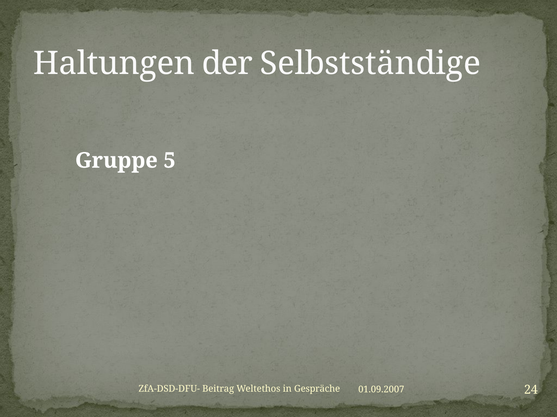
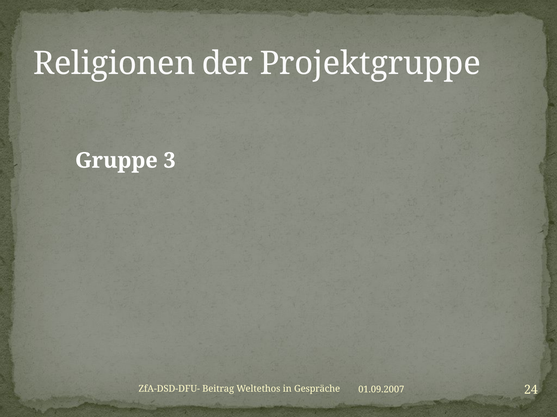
Haltungen: Haltungen -> Religionen (114, 64)
Selbstständige: Selbstständige -> Projektgruppe (370, 64)
5: 5 -> 3 (169, 161)
